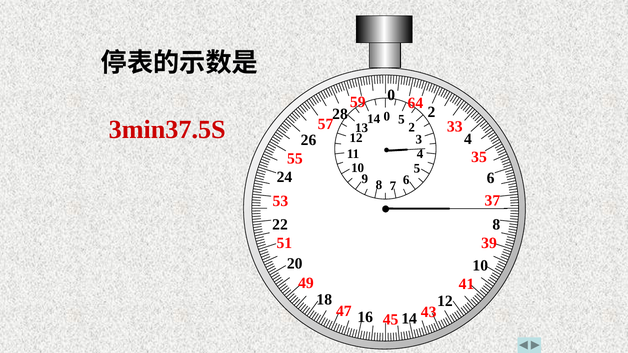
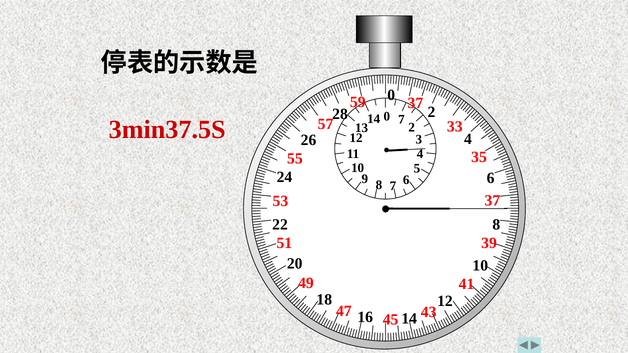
0 64: 64 -> 37 (415, 103)
0 5: 5 -> 7 (401, 119)
